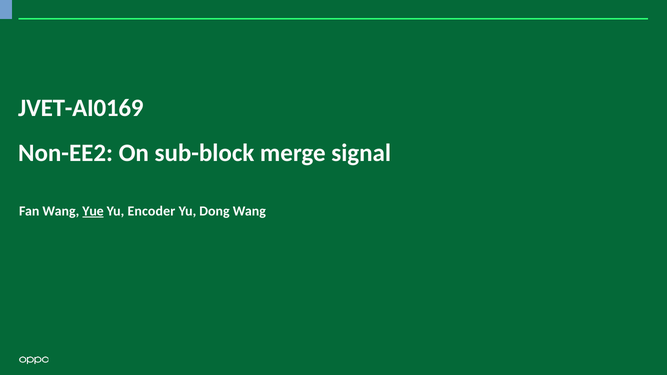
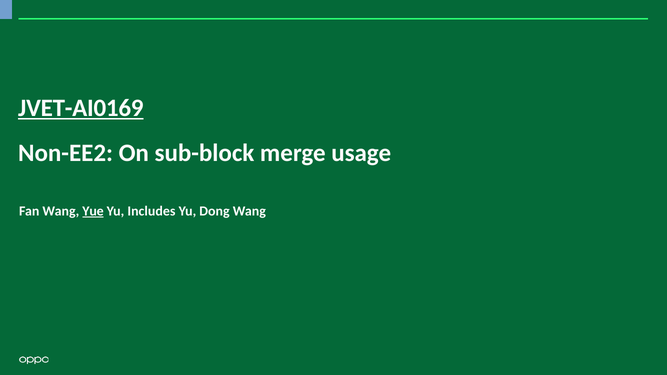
JVET-AI0169 underline: none -> present (81, 108)
signal: signal -> usage (361, 153)
Encoder: Encoder -> Includes (151, 211)
